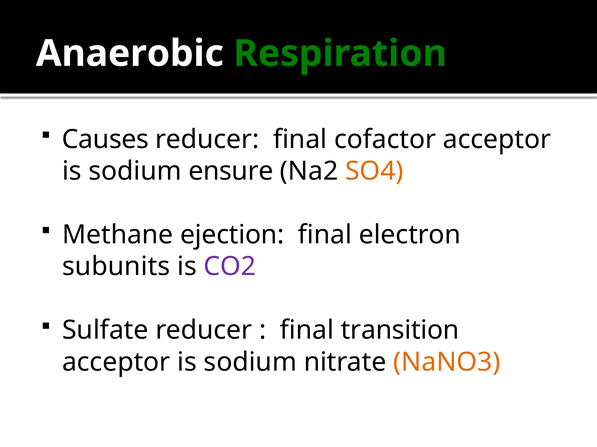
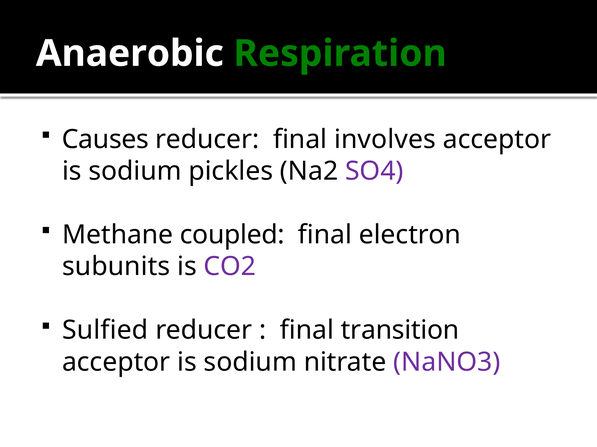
cofactor: cofactor -> involves (385, 140)
ensure: ensure -> pickles (231, 171)
SO4 colour: orange -> purple (374, 171)
ejection: ejection -> coupled (232, 235)
Sulfate: Sulfate -> Sulfied (105, 331)
NaNO3 colour: orange -> purple (447, 363)
